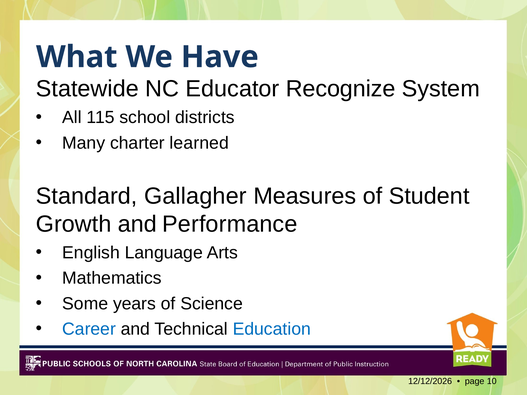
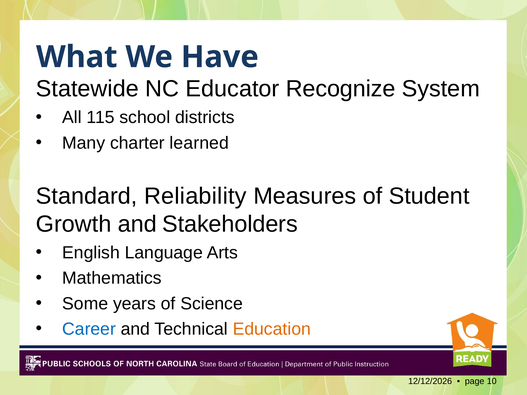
Gallagher: Gallagher -> Reliability (195, 196)
Performance: Performance -> Stakeholders (230, 224)
Education colour: blue -> orange (272, 329)
